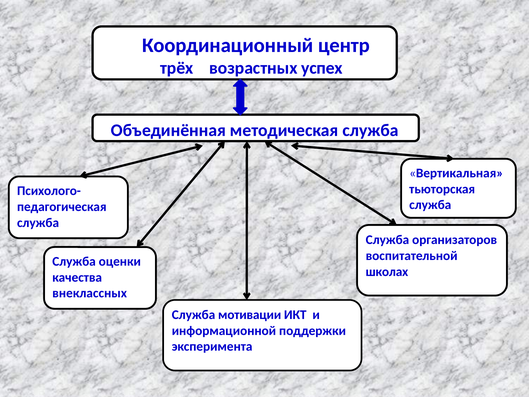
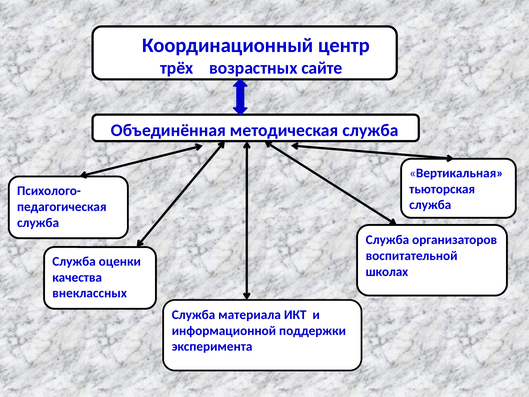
успех: успех -> сайте (322, 68)
мотивации: мотивации -> материала (250, 315)
